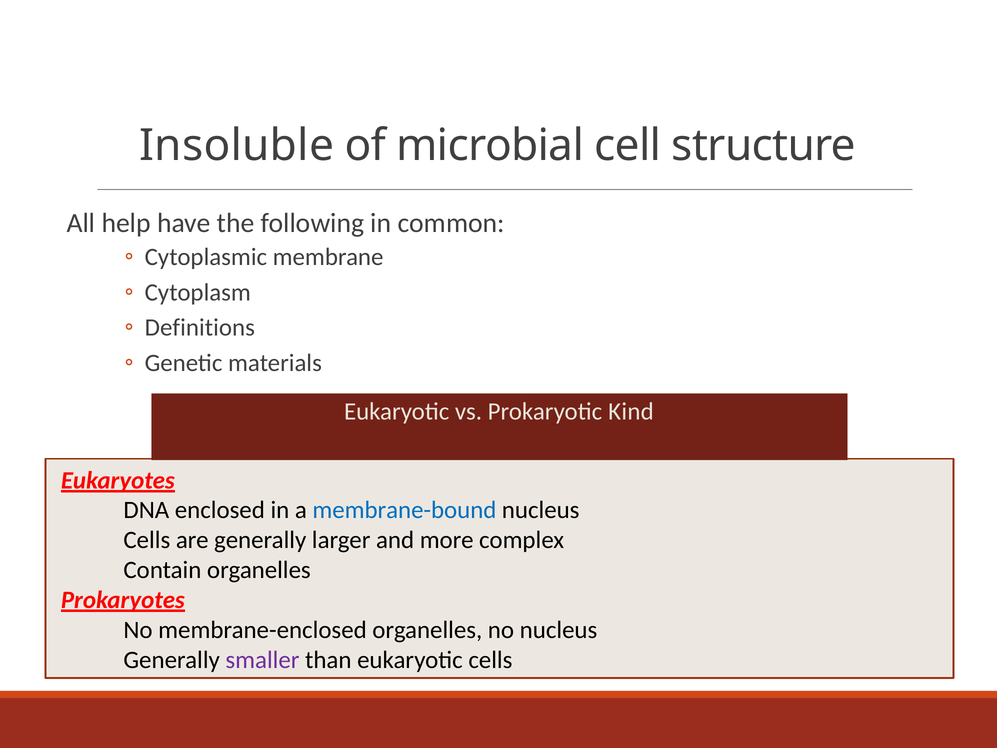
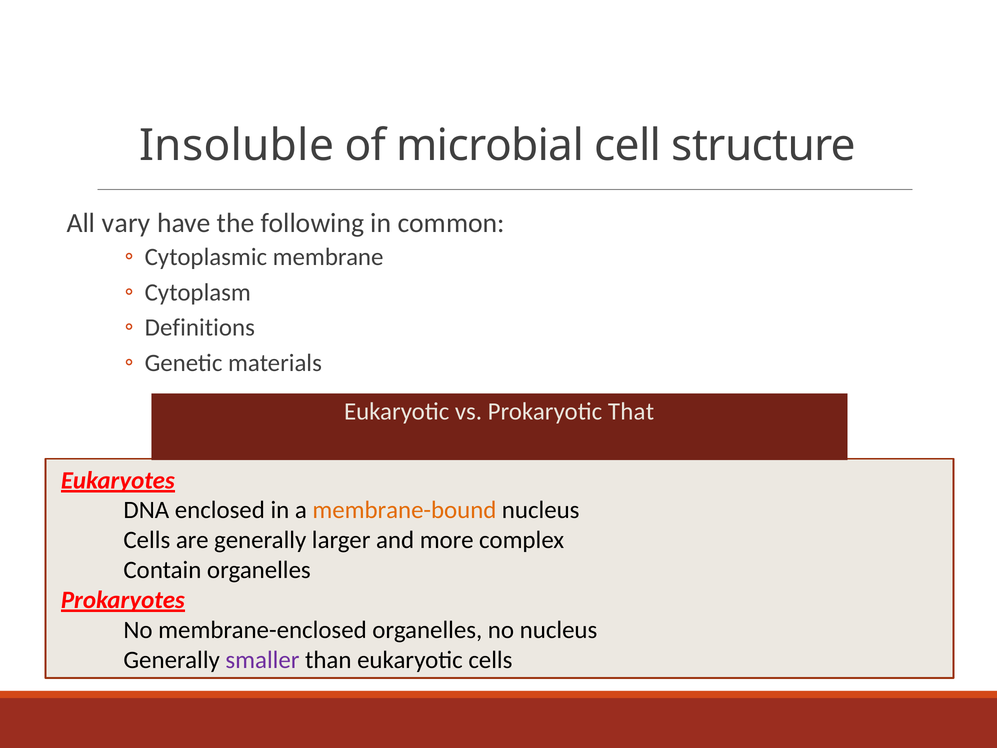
help: help -> vary (126, 223)
Kind: Kind -> That (631, 412)
membrane-bound colour: blue -> orange (404, 510)
